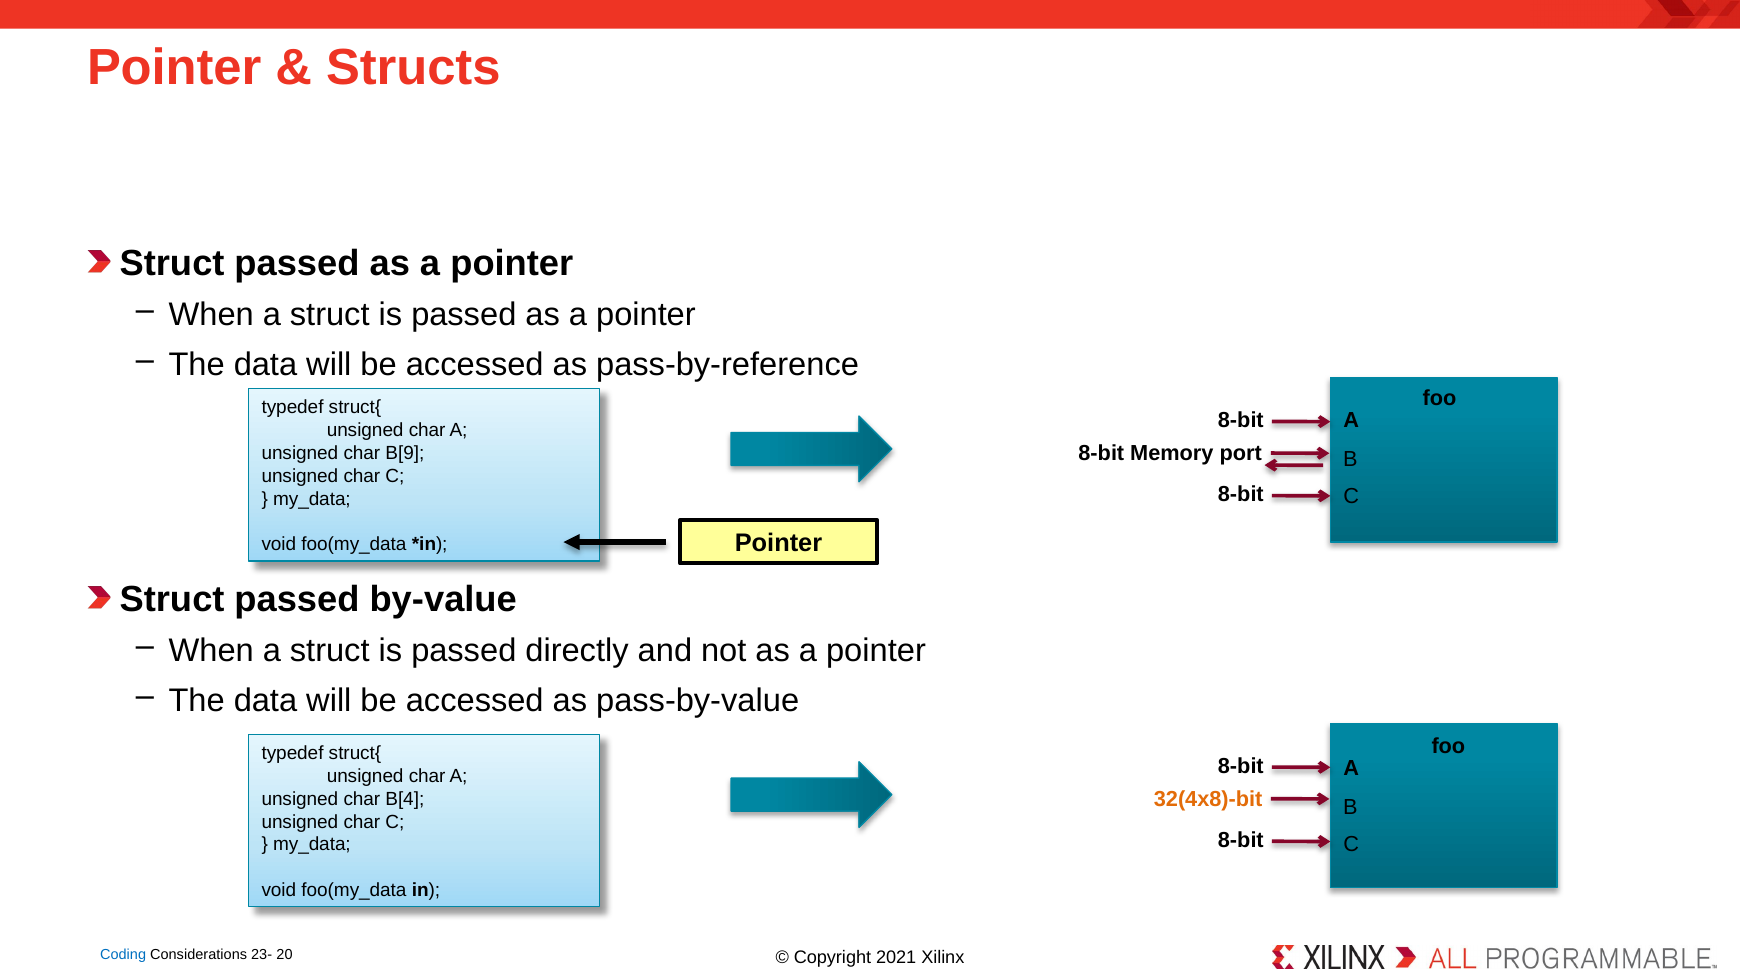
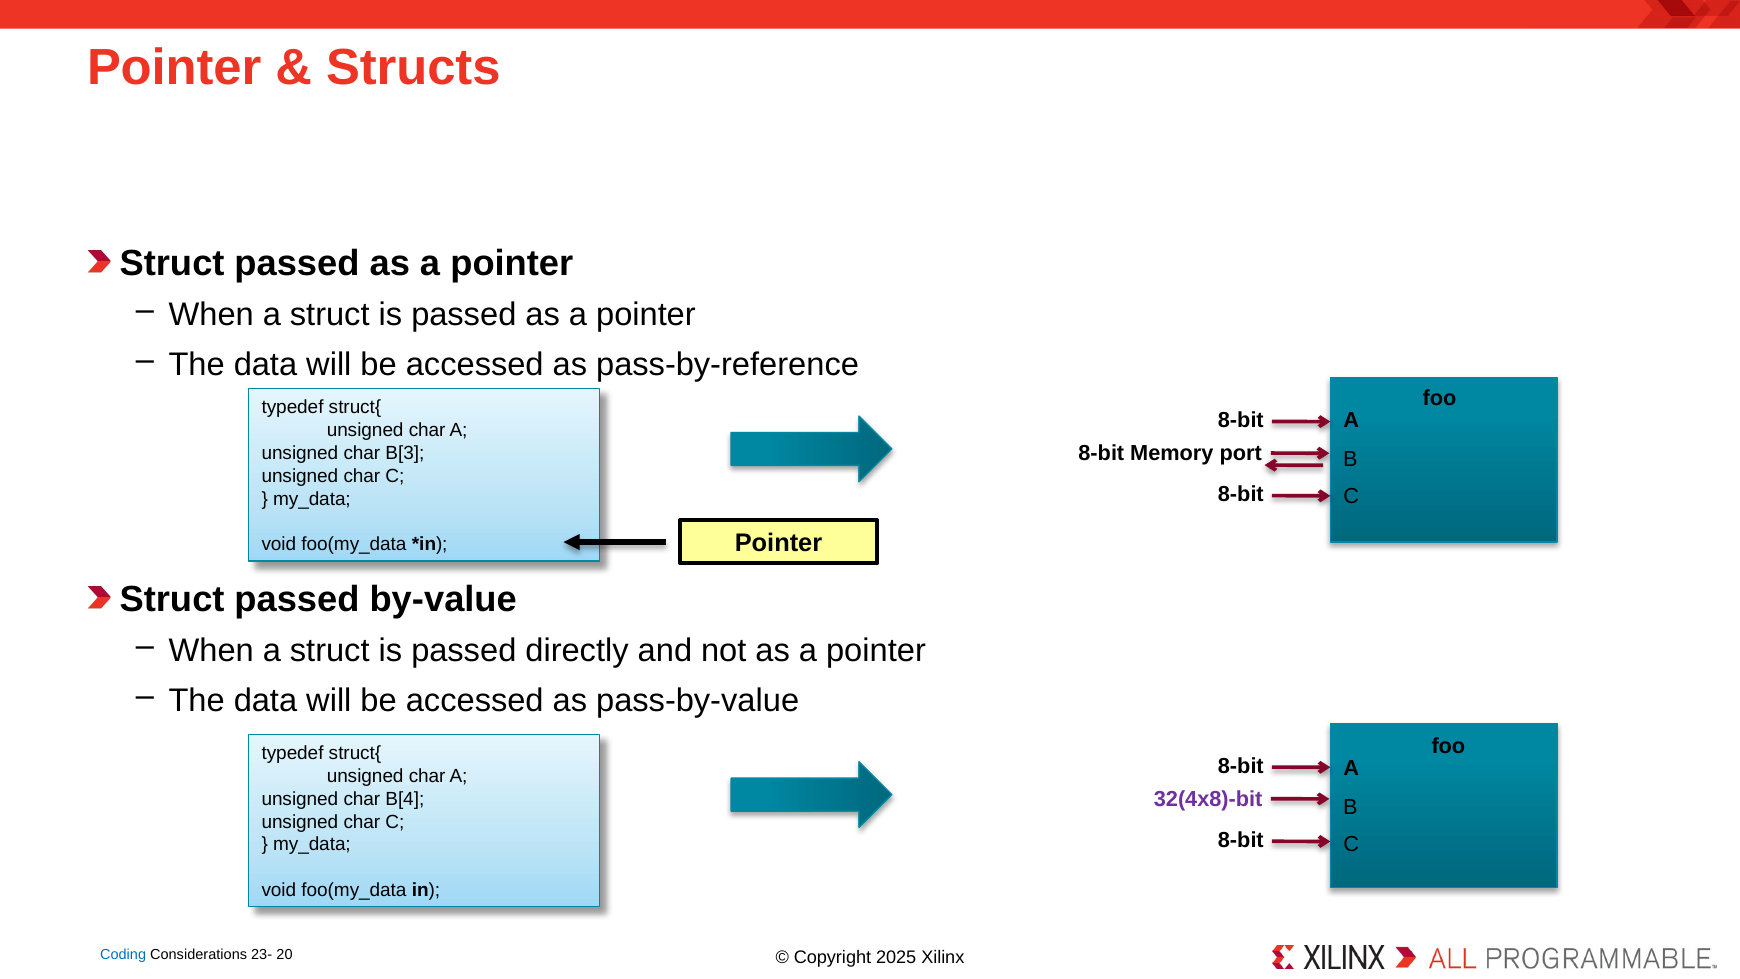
B[9: B[9 -> B[3 (405, 453)
32(4x8)-bit colour: orange -> purple (1208, 799)
2021: 2021 -> 2025 (896, 958)
